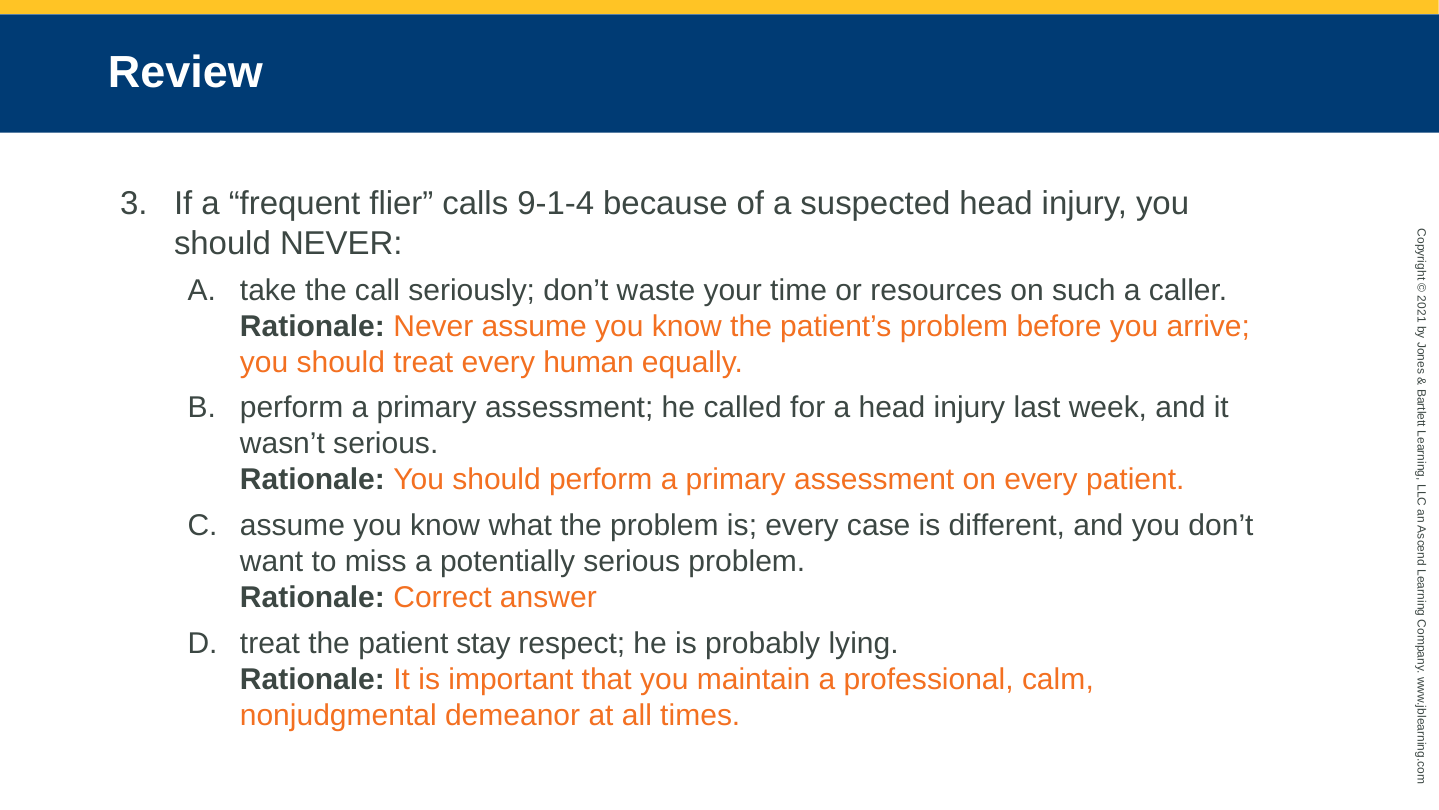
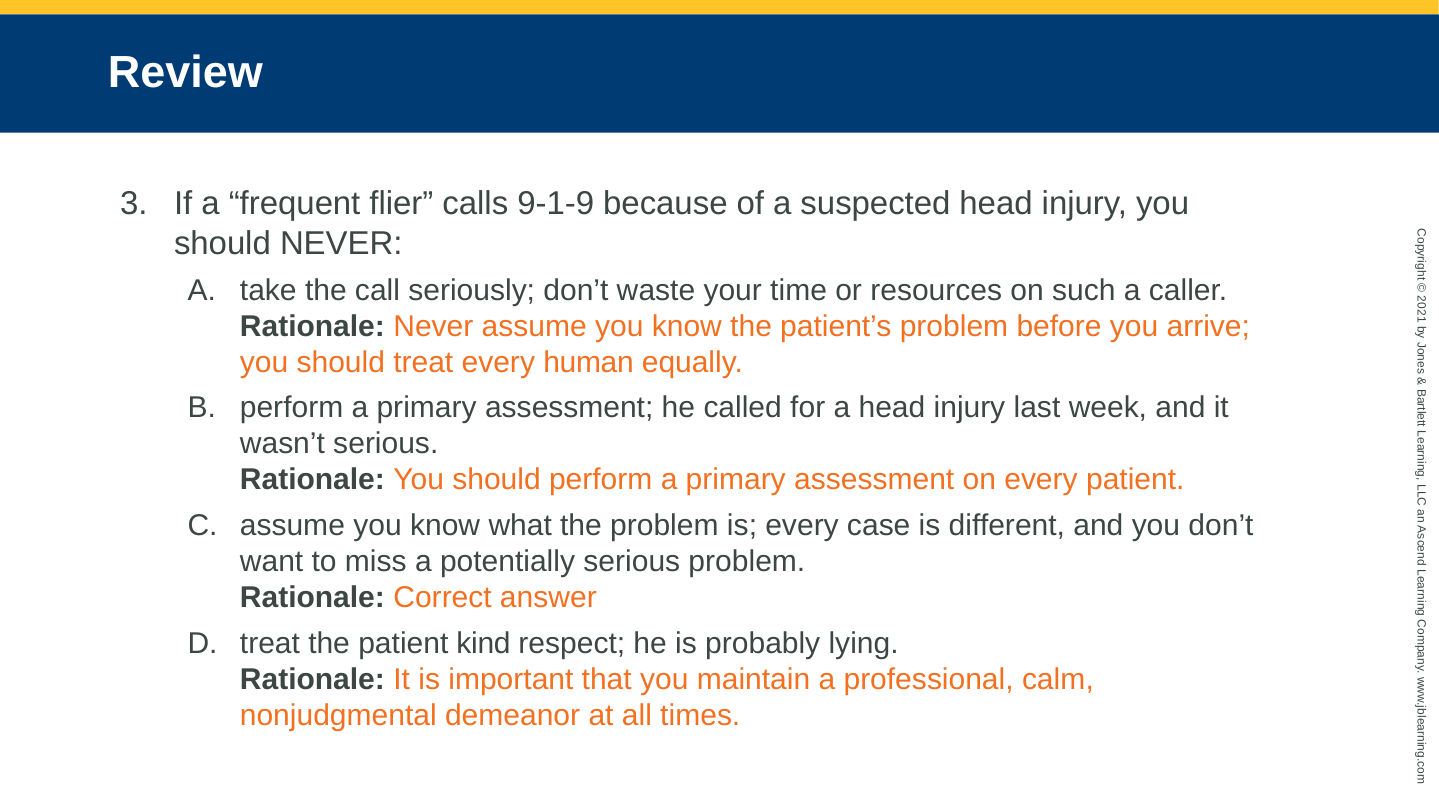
9-1-4: 9-1-4 -> 9-1-9 (556, 203)
stay: stay -> kind (484, 643)
